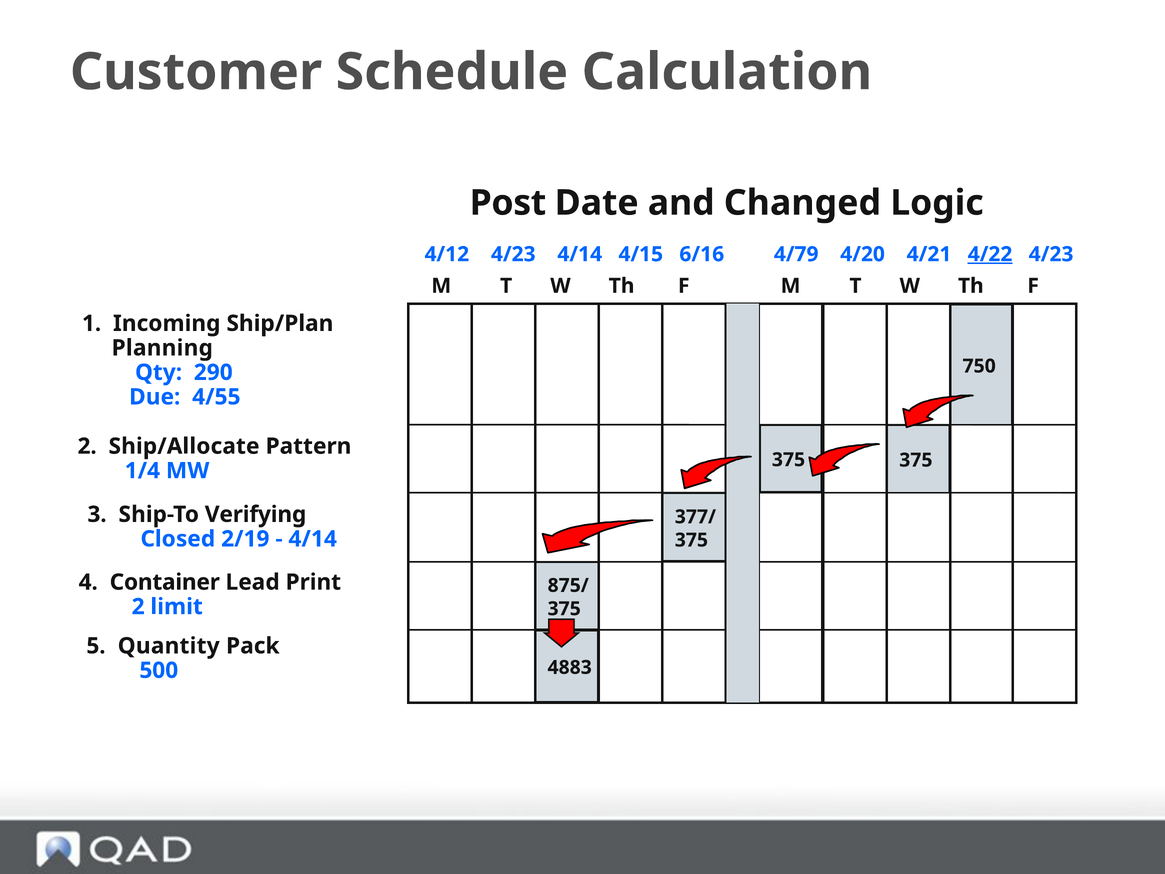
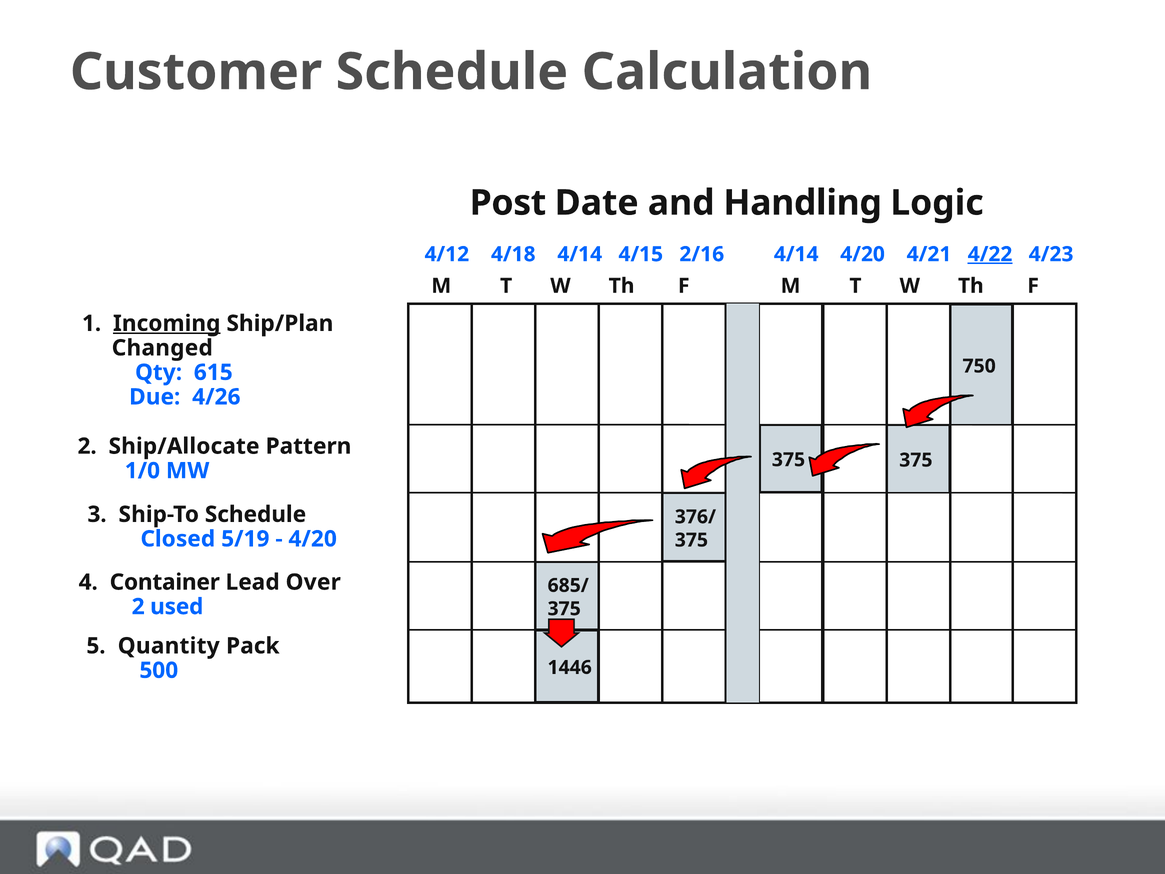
Changed: Changed -> Handling (803, 203)
4/12 4/23: 4/23 -> 4/18 (513, 254)
6/16: 6/16 -> 2/16 (702, 254)
4/79: 4/79 -> 4/14 (796, 254)
Incoming underline: none -> present (167, 323)
Planning: Planning -> Changed (162, 348)
290: 290 -> 615 (213, 372)
4/55: 4/55 -> 4/26 (216, 397)
1/4: 1/4 -> 1/0 (142, 471)
Ship-To Verifying: Verifying -> Schedule (256, 514)
377/: 377/ -> 376/ (695, 517)
2/19: 2/19 -> 5/19 (245, 539)
4/14: 4/14 -> 4/20 (313, 539)
Print: Print -> Over (313, 582)
875/: 875/ -> 685/ (568, 585)
limit: limit -> used (177, 607)
4883: 4883 -> 1446 (570, 667)
